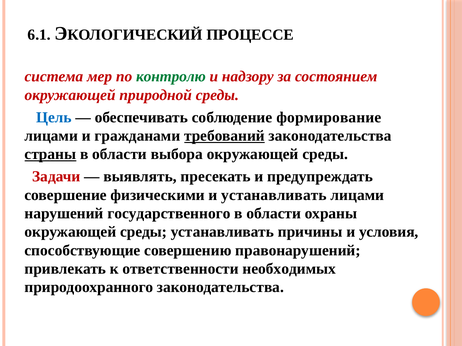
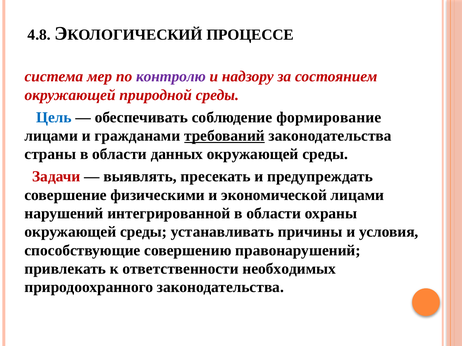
6.1: 6.1 -> 4.8 (39, 35)
контролю colour: green -> purple (171, 77)
страны underline: present -> none (50, 154)
выбора: выбора -> данных (177, 154)
и устанавливать: устанавливать -> экономической (274, 195)
государственного: государственного -> интегрированной (169, 214)
